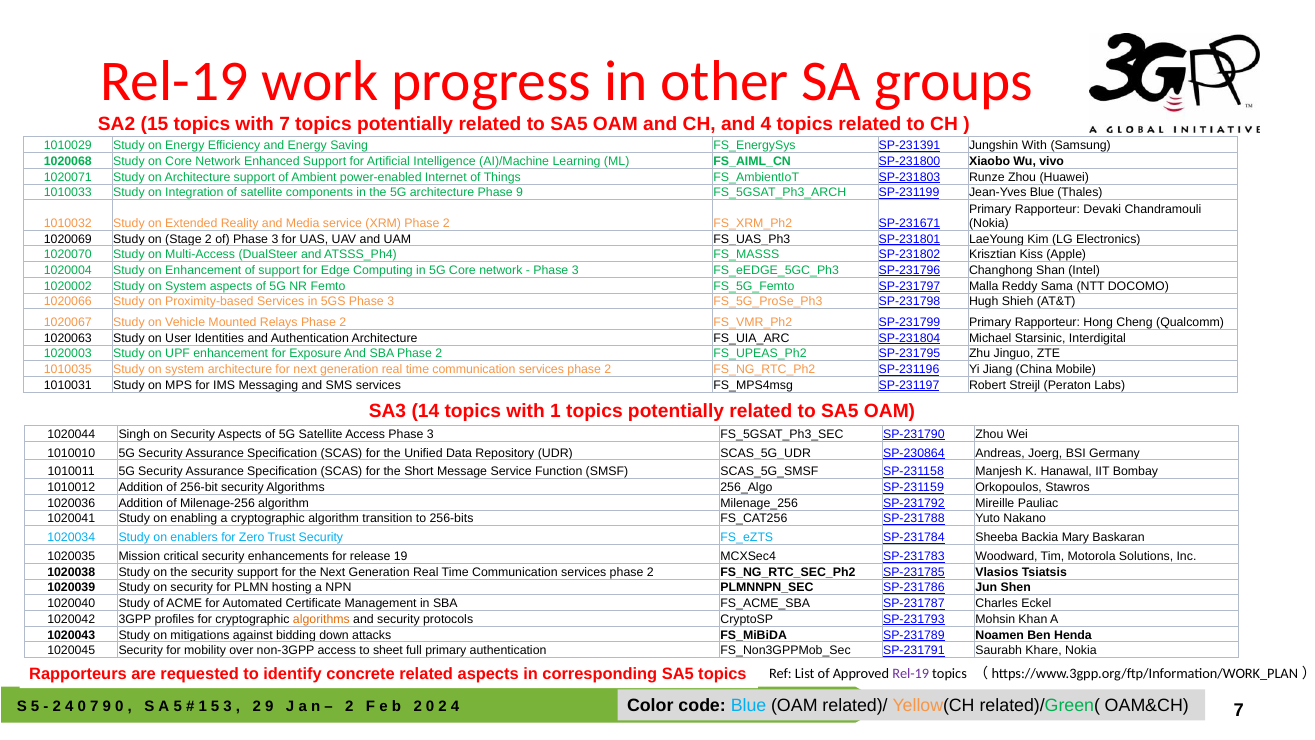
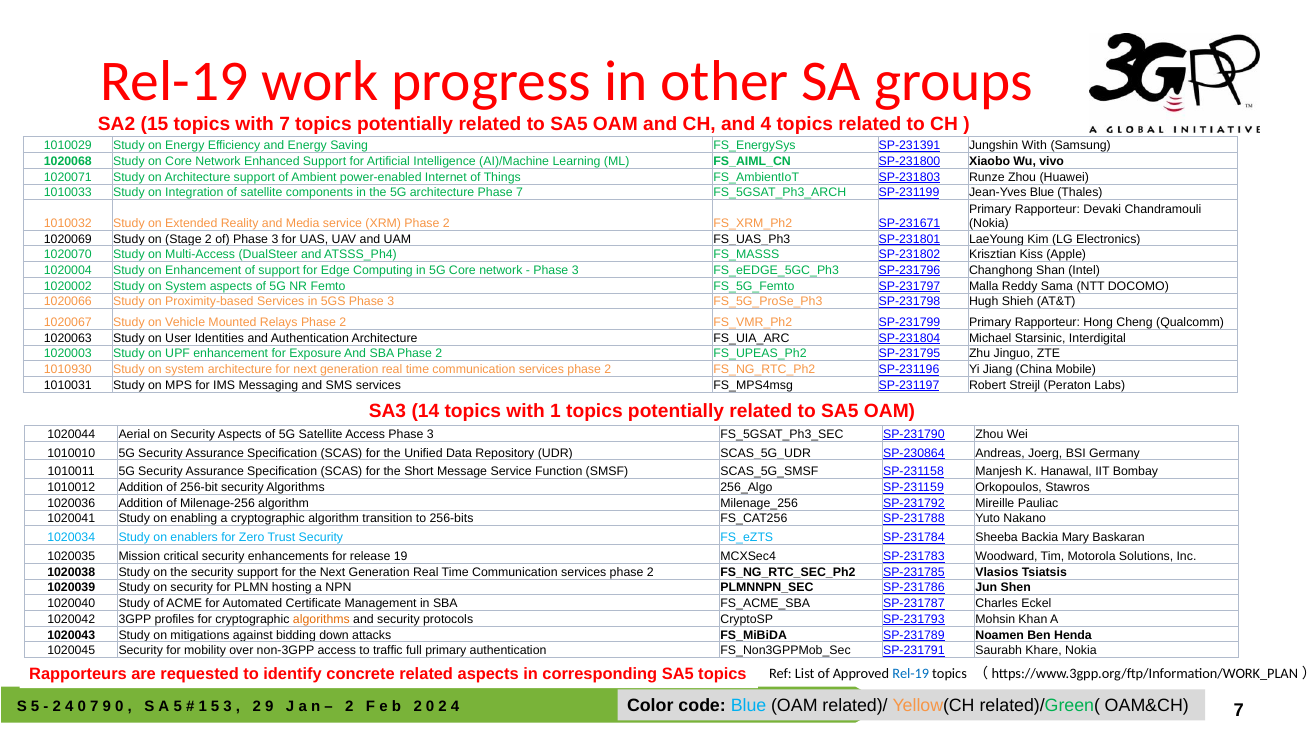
Phase 9: 9 -> 7 (520, 193)
1010035: 1010035 -> 1010930 (68, 369)
Singh: Singh -> Aerial (134, 434)
sheet: sheet -> traffic (388, 650)
Rel-19 colour: purple -> blue (911, 674)
